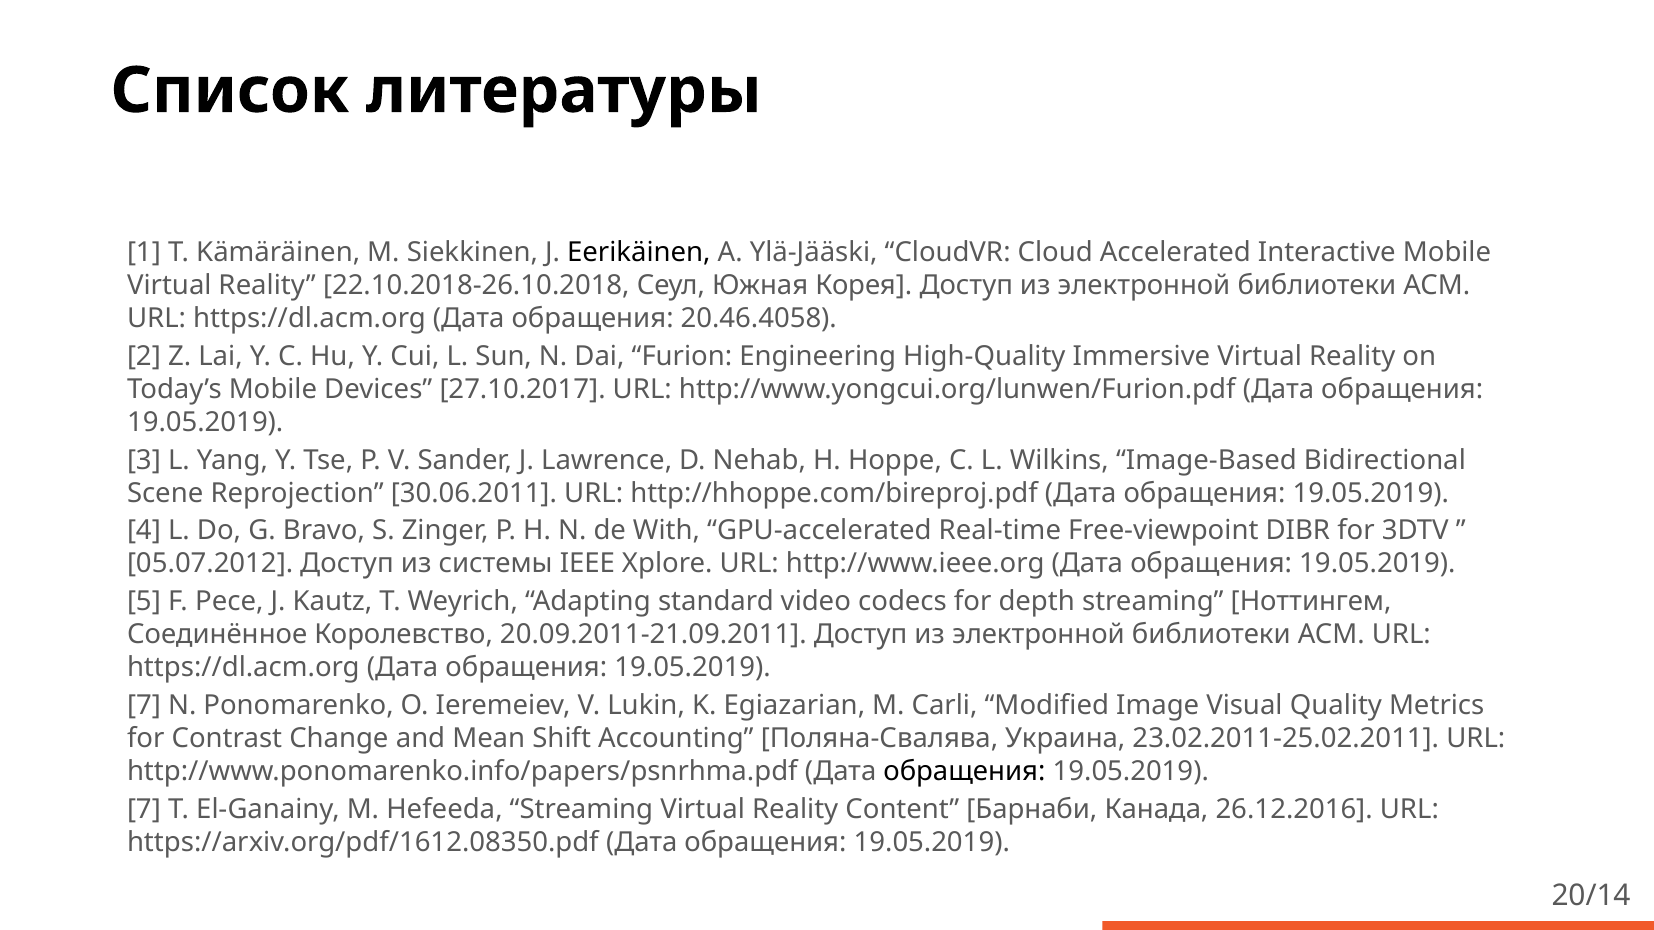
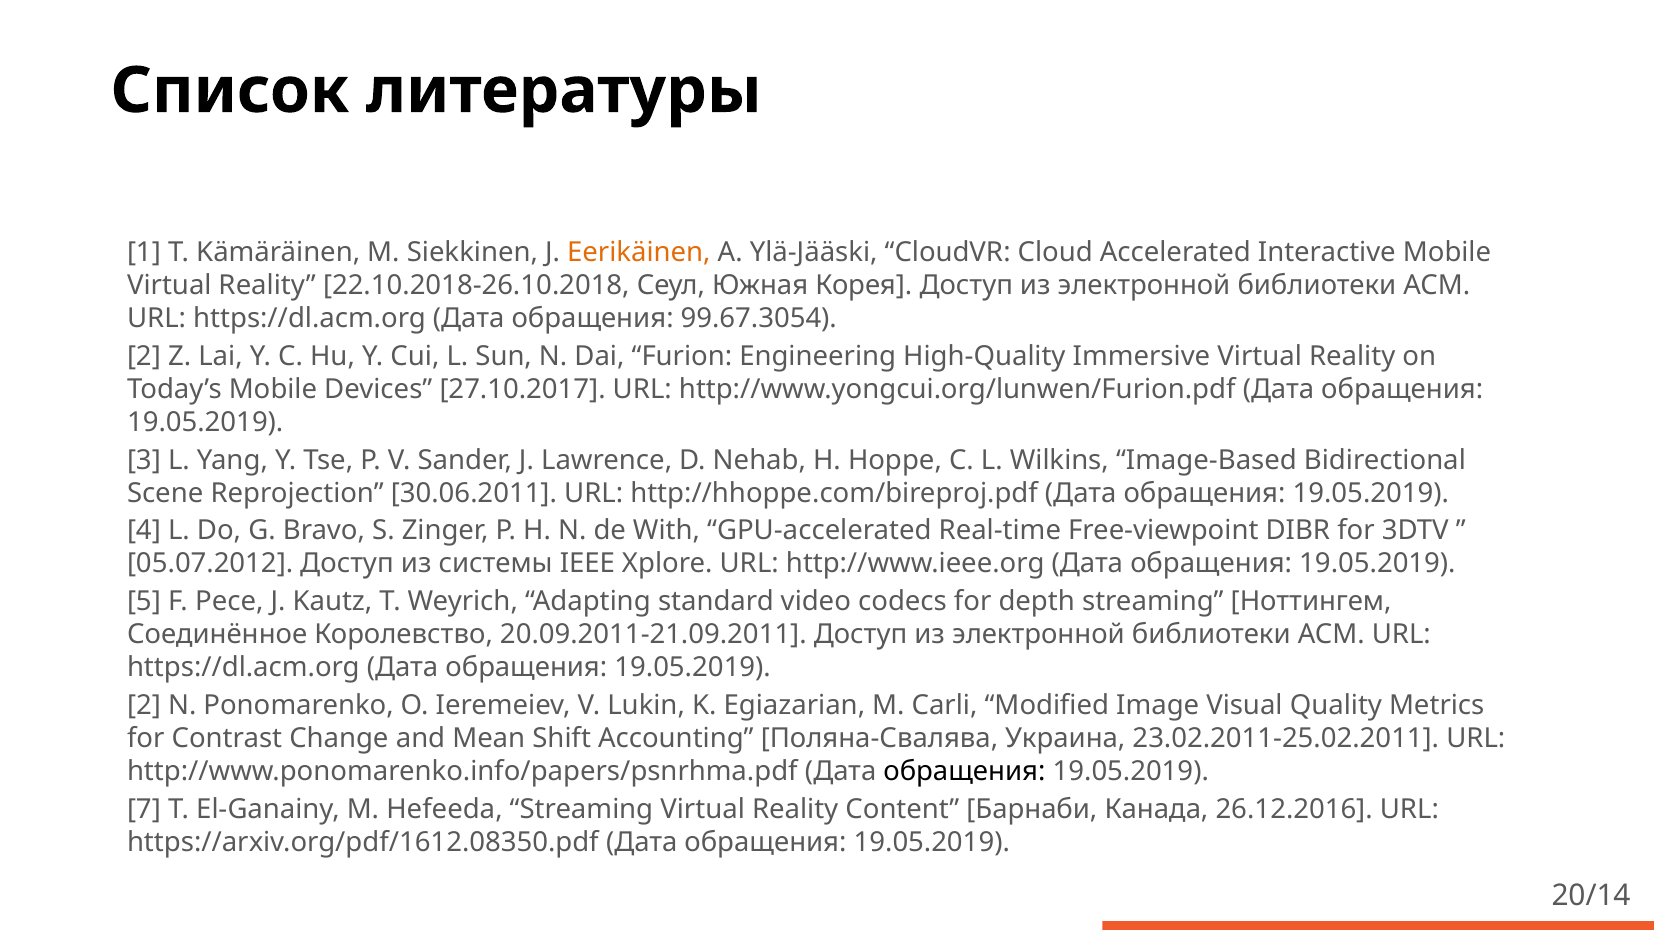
Eerikäinen colour: black -> orange (639, 252)
20.46.4058: 20.46.4058 -> 99.67.3054 (759, 319)
7: 7 -> 2 (144, 706)
